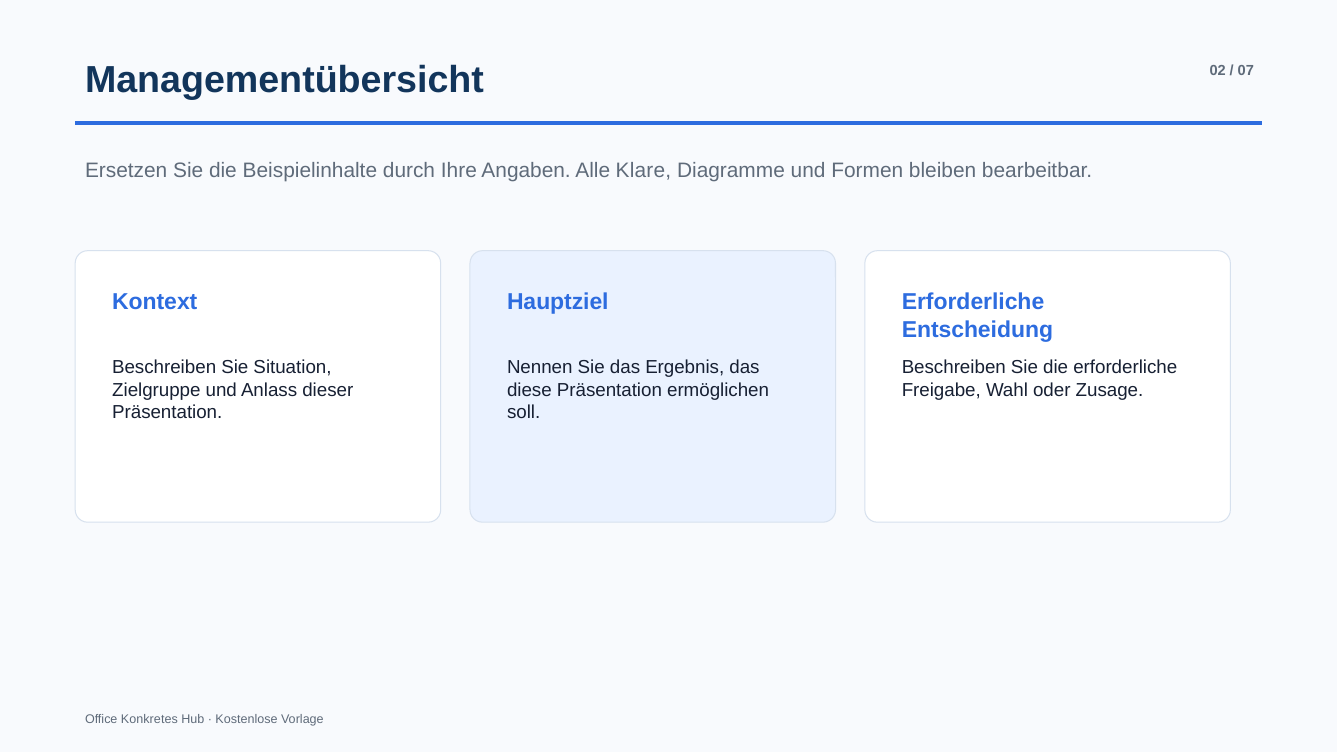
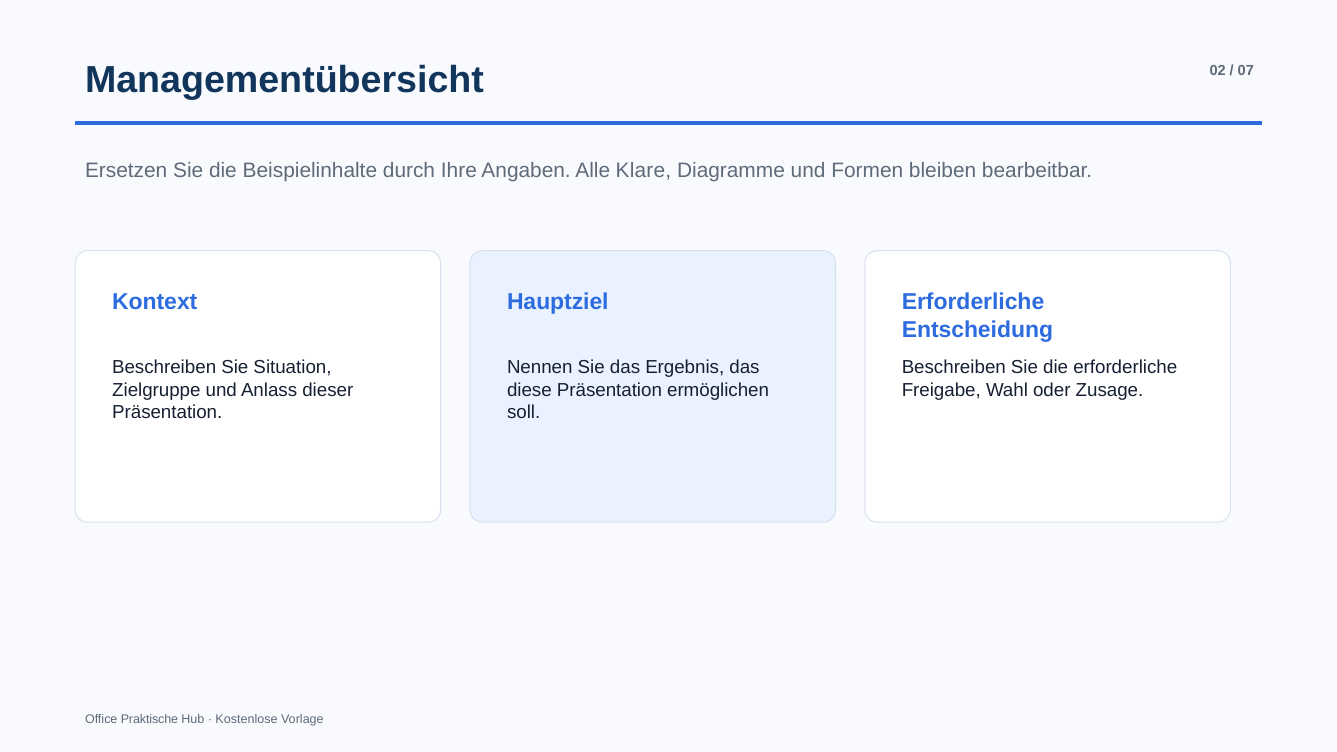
Konkretes: Konkretes -> Praktische (149, 719)
